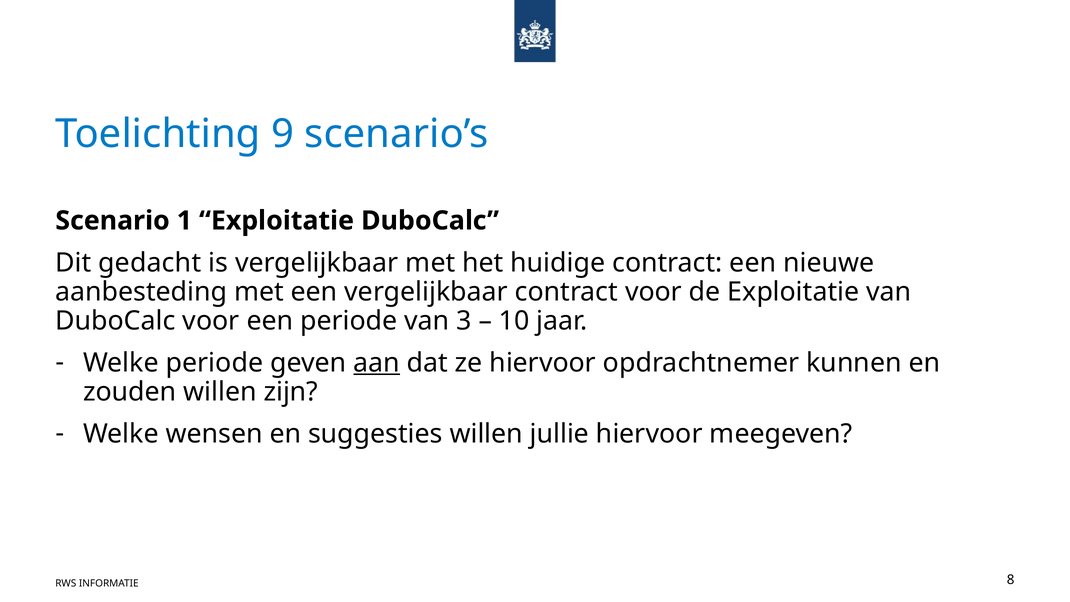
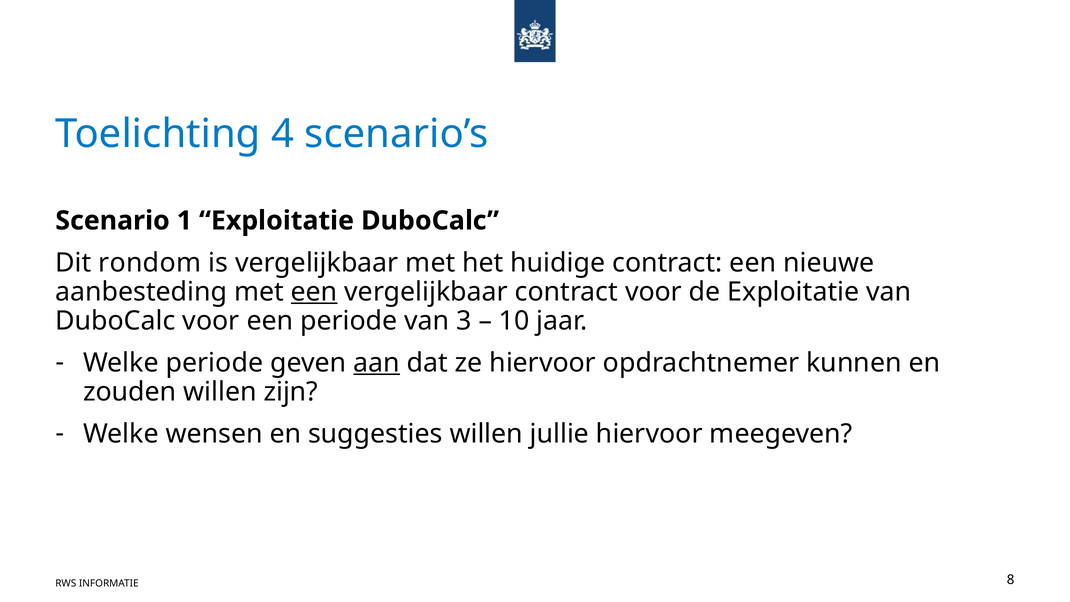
9: 9 -> 4 (283, 134)
gedacht: gedacht -> rondom (150, 263)
een underline: none -> present (314, 292)
